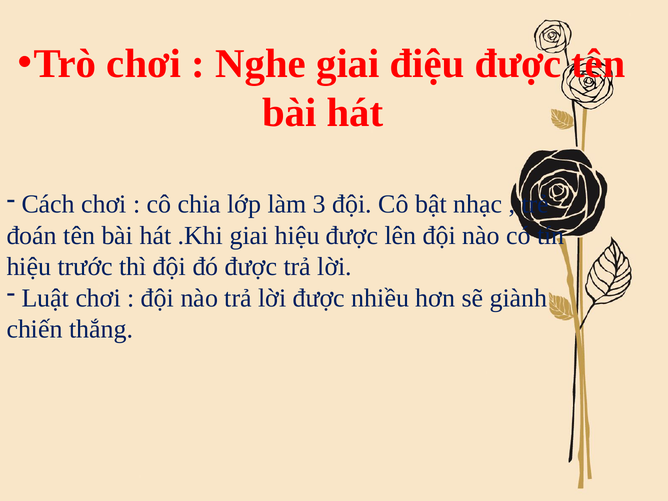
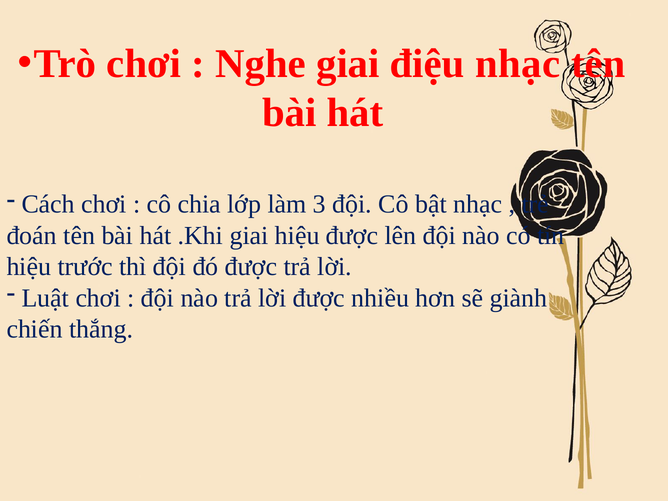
điệu được: được -> nhạc (518, 64)
